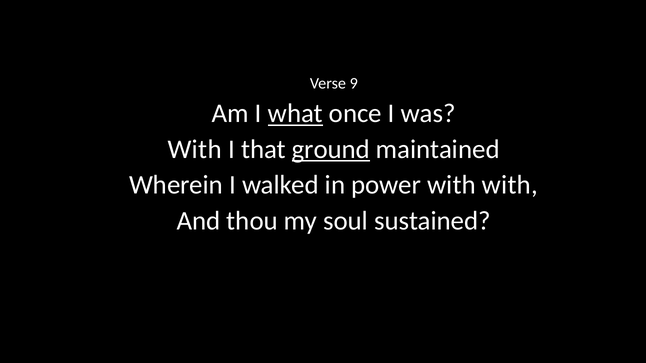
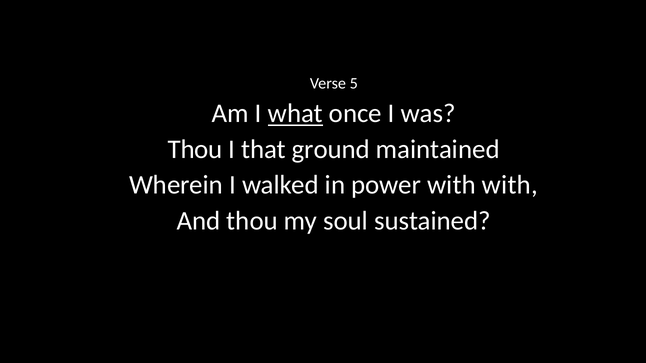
9: 9 -> 5 (354, 84)
With: With -> Thou (195, 149)
ground underline: present -> none (331, 149)
